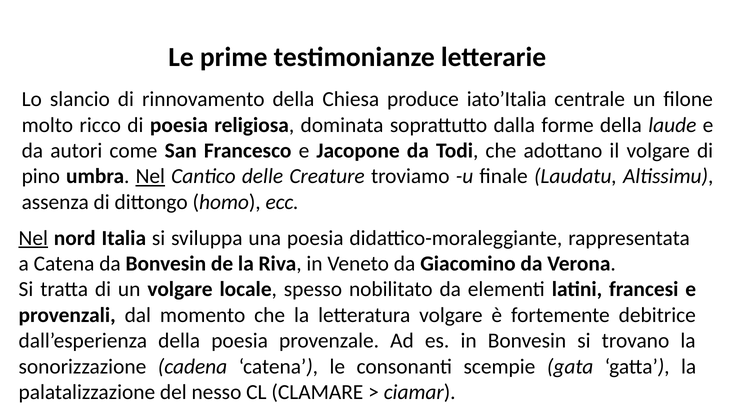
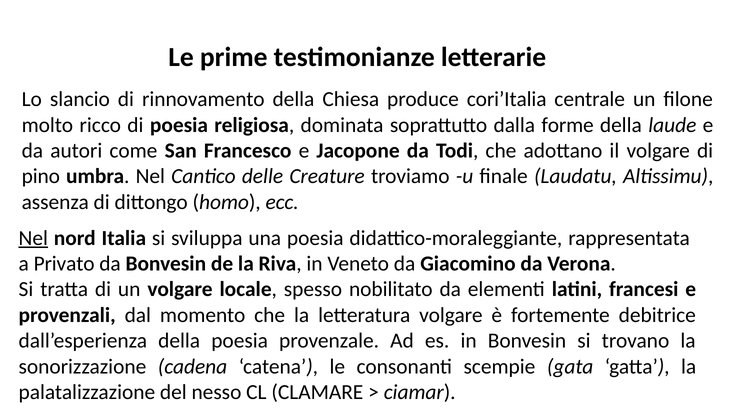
iato’Italia: iato’Italia -> cori’Italia (507, 99)
Nel underline: present -> none (150, 176)
a Catena: Catena -> Privato (64, 264)
